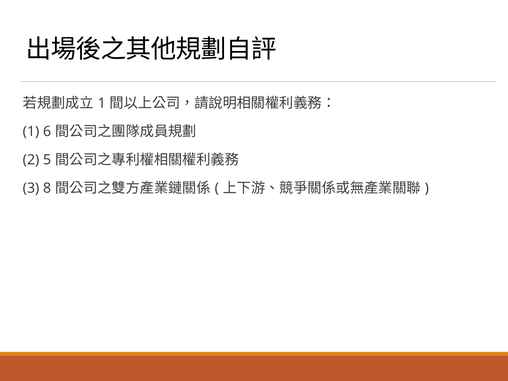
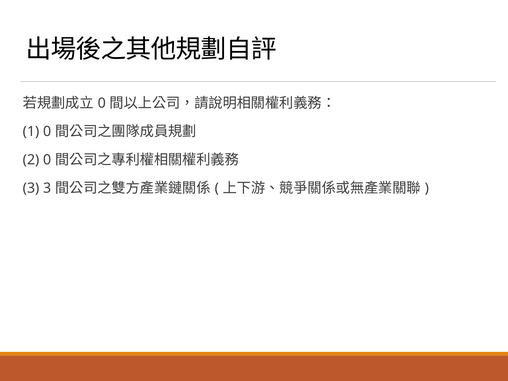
1: 1 -> 0 (102, 103)
1 6: 6 -> 0 (47, 132)
2 5: 5 -> 0 (47, 160)
3 8: 8 -> 3 (47, 188)
